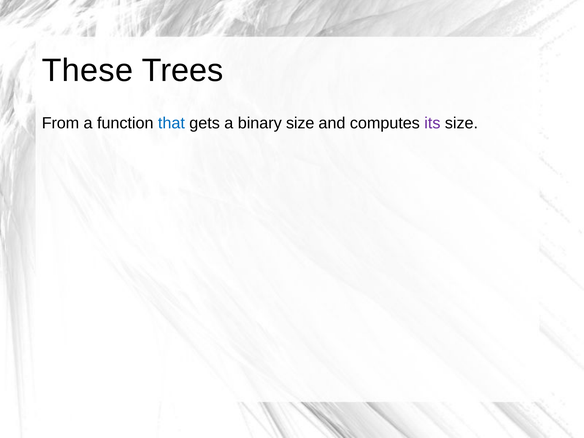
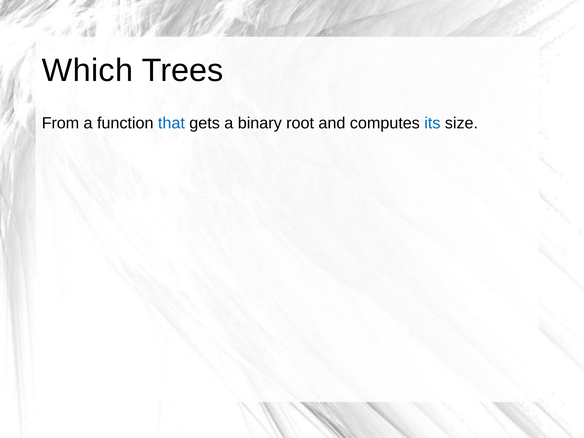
These: These -> Which (87, 71)
binary size: size -> root (300, 123)
its colour: purple -> blue (432, 123)
